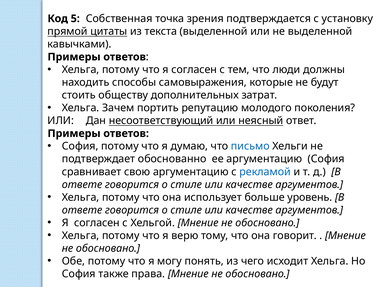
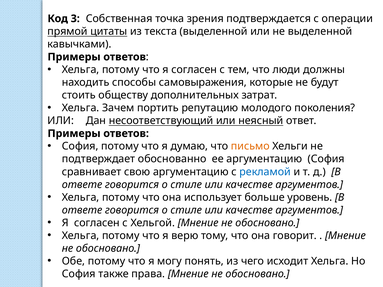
5: 5 -> 3 (75, 19)
установку: установку -> операции (347, 19)
письмо colour: blue -> orange (250, 146)
